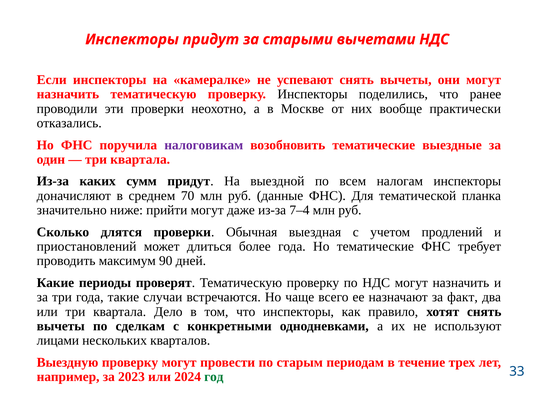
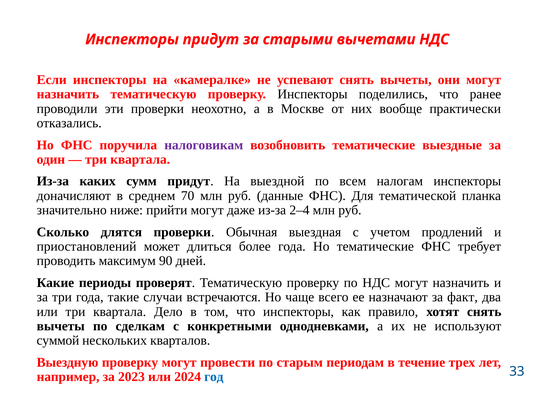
7–4: 7–4 -> 2–4 (299, 210)
лицами: лицами -> суммой (58, 340)
год colour: green -> blue (214, 376)
